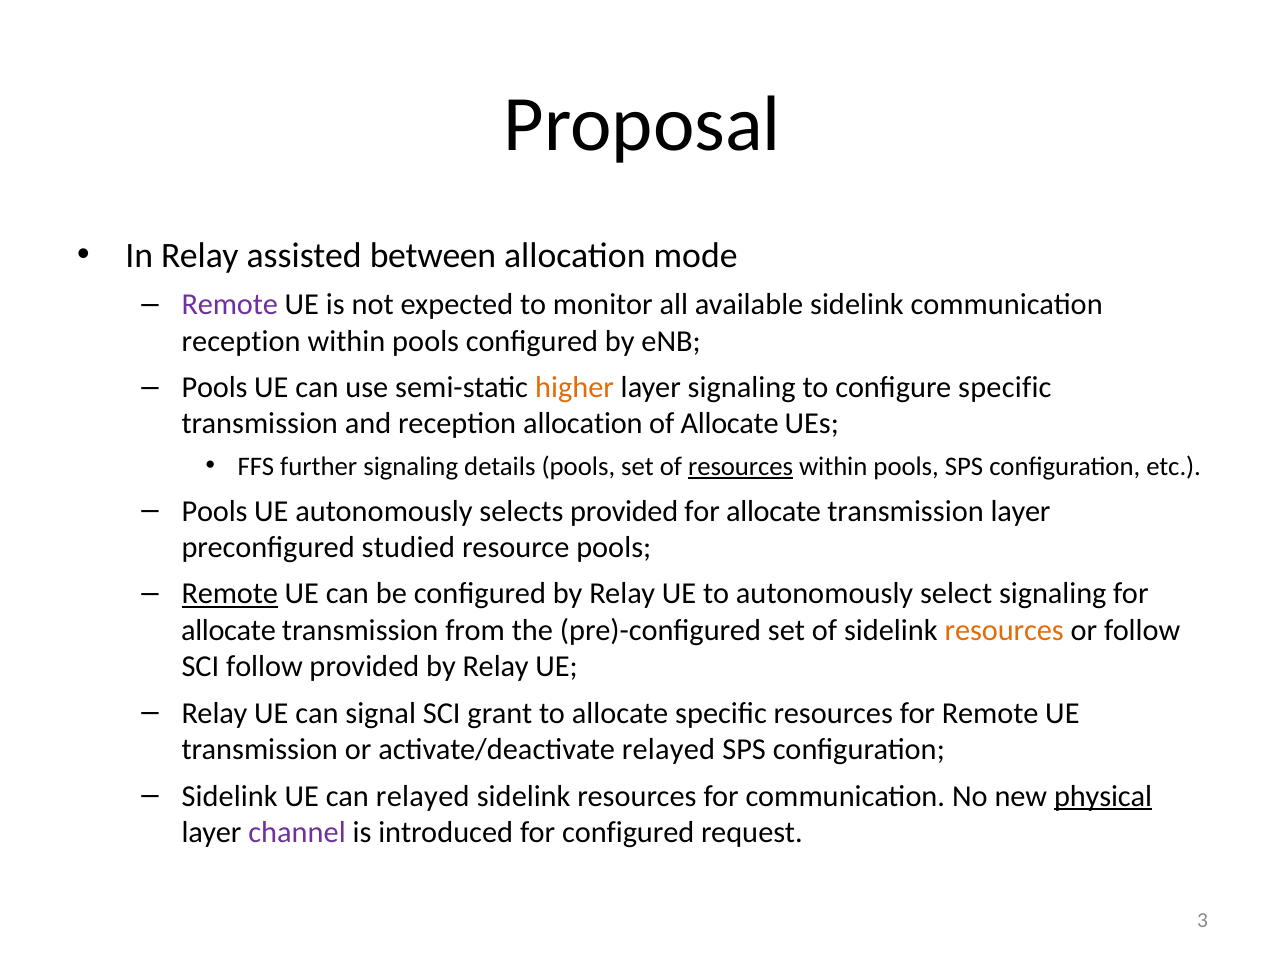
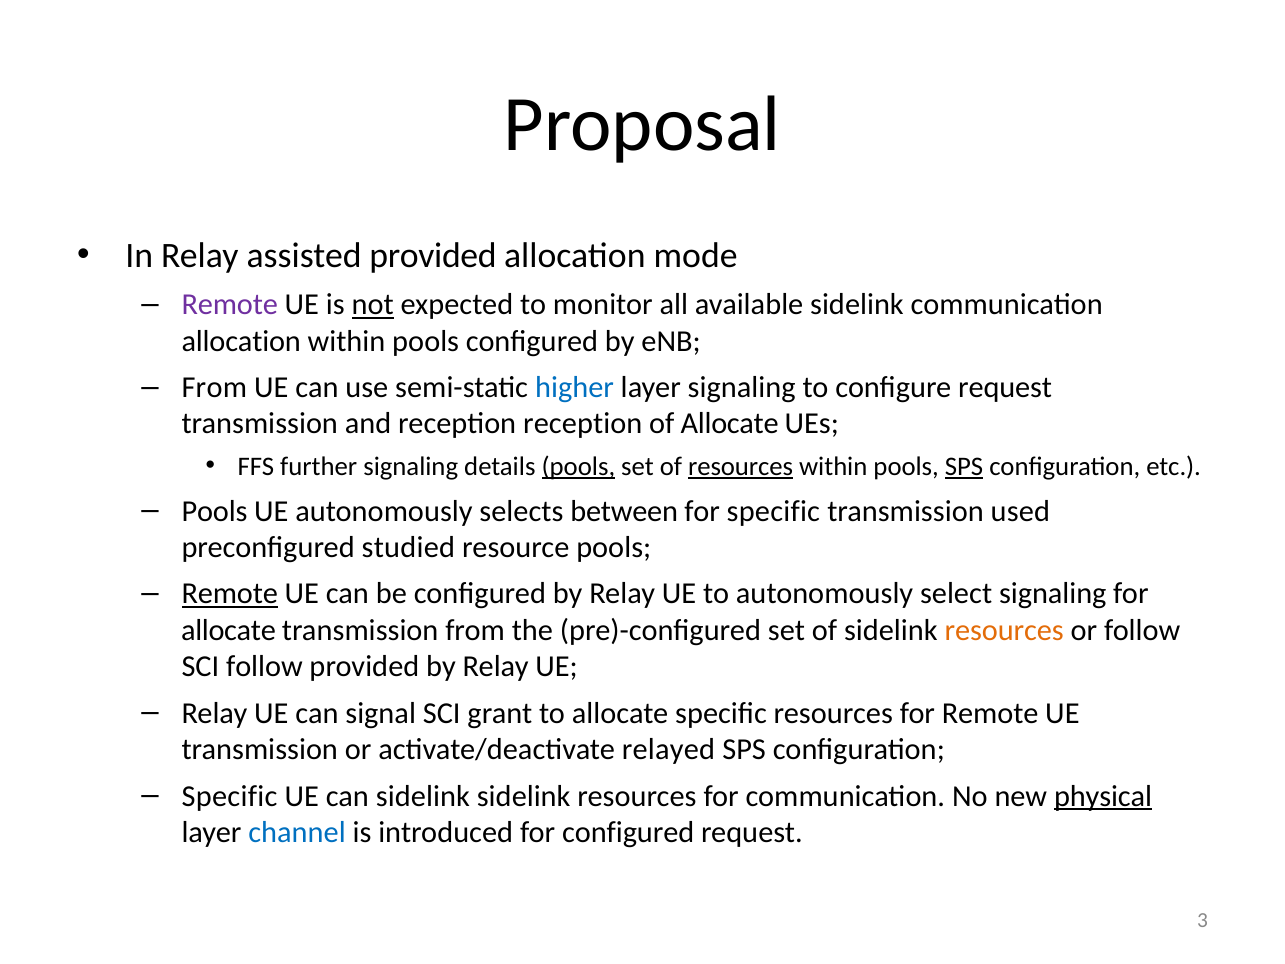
assisted between: between -> provided (433, 255)
not underline: none -> present (373, 305)
reception: reception -> allocation (241, 341)
Pools: Pools -> From (214, 387)
higher colour: orange -> blue (575, 387)
configure specific: specific -> request (1005, 387)
reception allocation: allocation -> reception (583, 424)
pools underline: none -> present (578, 466)
SPS underline: none -> present (964, 466)
selects provided: provided -> between (624, 511)
allocate: allocate -> specific (773, 511)
transmission layer: layer -> used (1020, 511)
Sidelink: Sidelink -> Specific (229, 796)
can relayed: relayed -> sidelink (423, 796)
channel colour: purple -> blue (297, 832)
